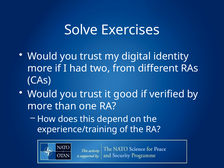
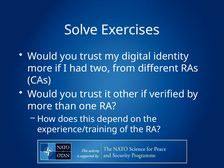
good: good -> other (126, 94)
